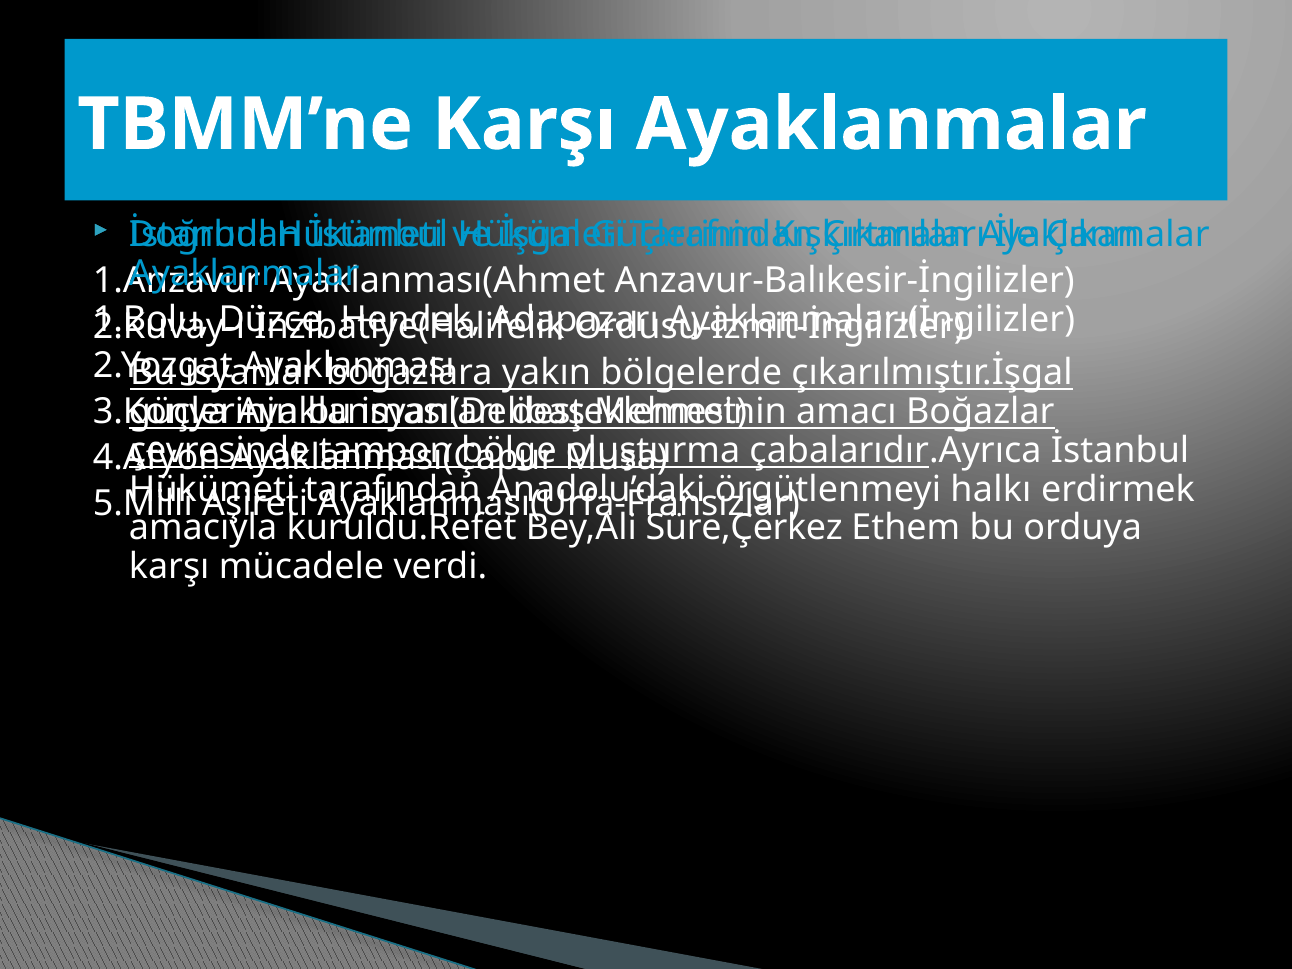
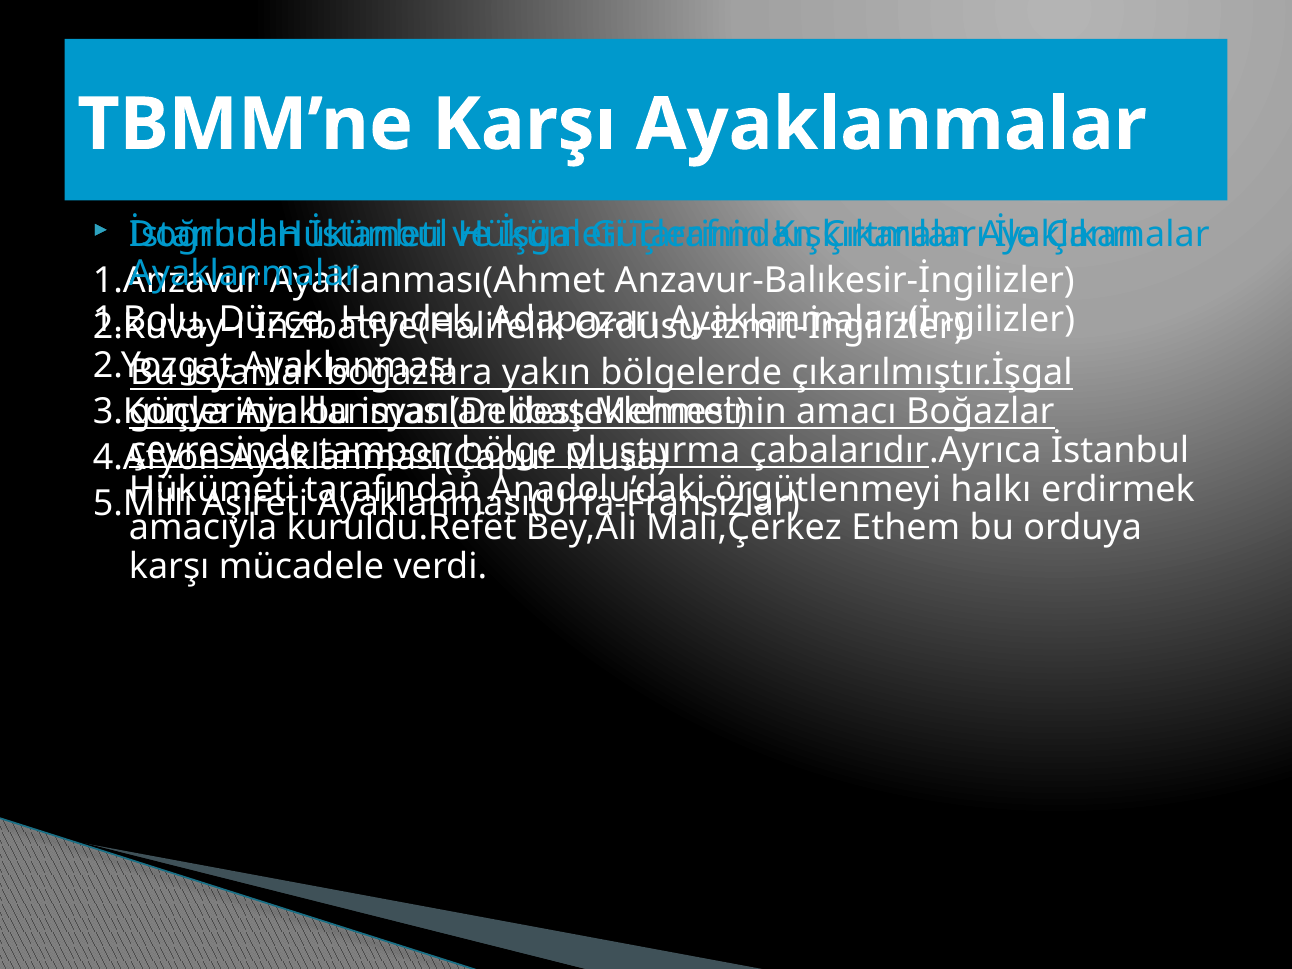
Süre,Çerkez: Süre,Çerkez -> Mali,Çerkez (744, 528)
